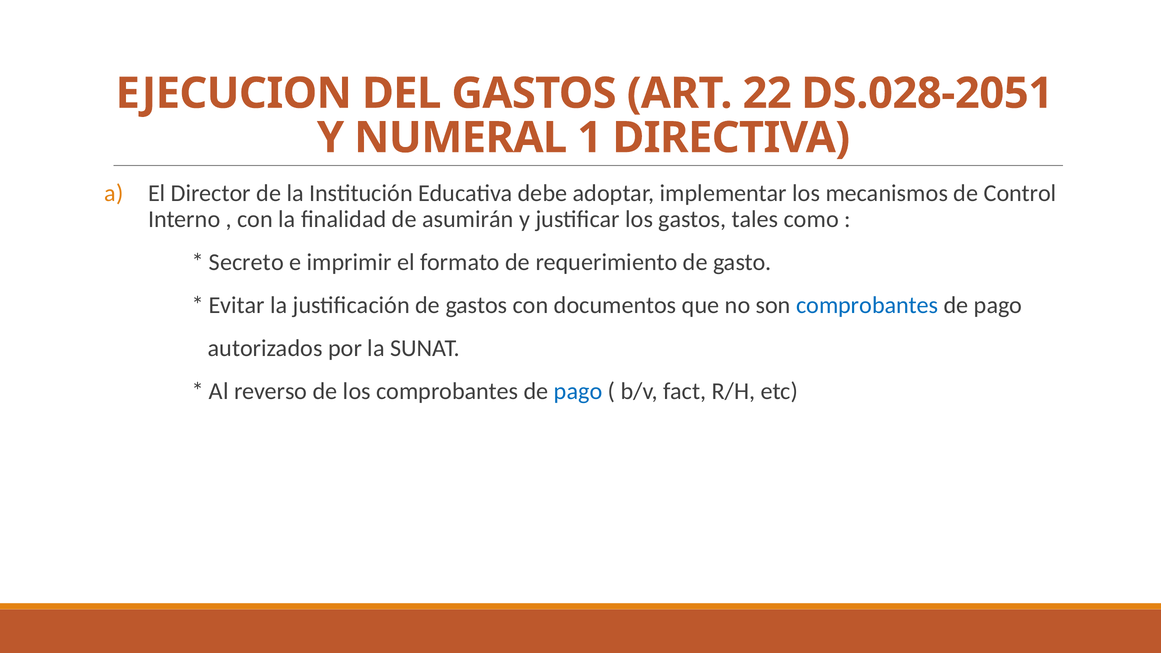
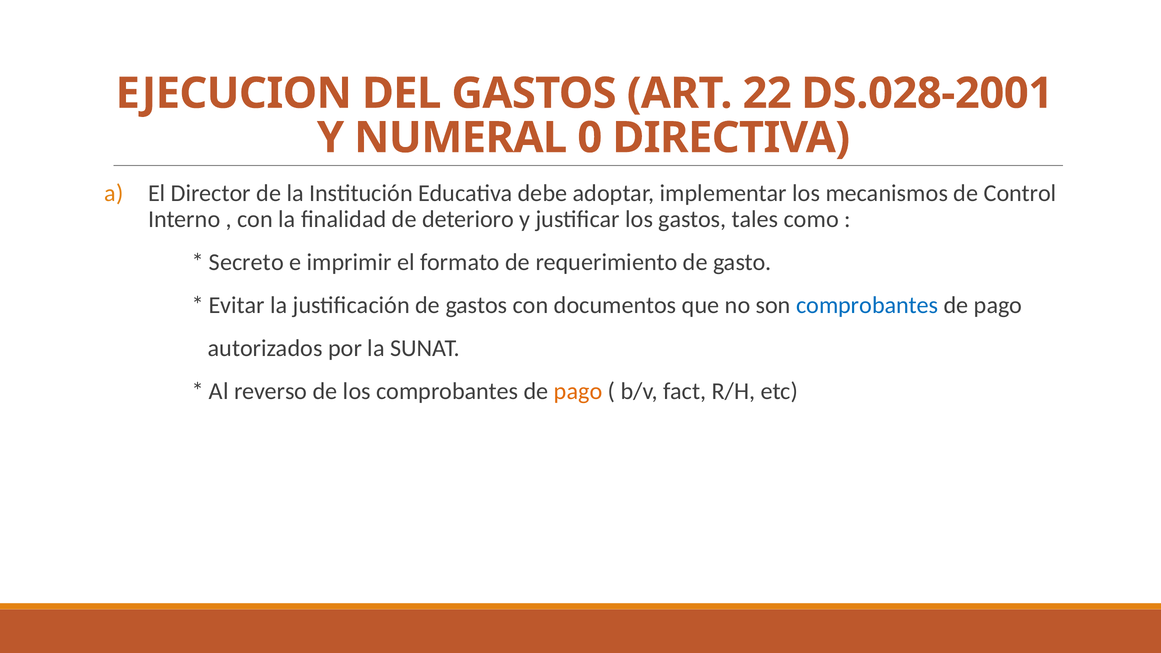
DS.028-2051: DS.028-2051 -> DS.028-2001 (927, 93)
1: 1 -> 0 (590, 138)
asumirán: asumirán -> deterioro (468, 219)
pago colour: blue -> orange (578, 391)
